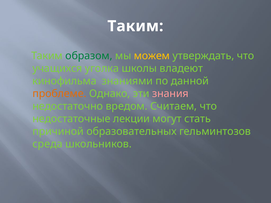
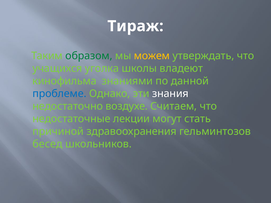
Таким: Таким -> Тираж (135, 26)
проблеме colour: orange -> blue (59, 94)
знания colour: pink -> white (170, 94)
вредом: вредом -> воздухе (127, 106)
образовательных: образовательных -> здравоохранения (132, 132)
среда: среда -> бесед (48, 144)
